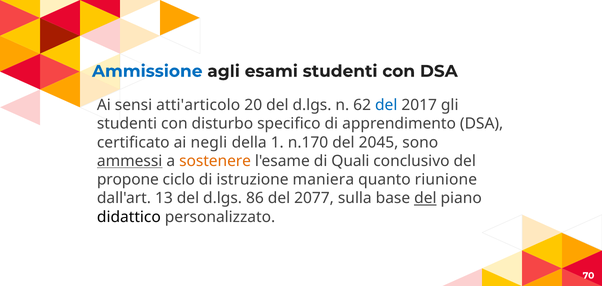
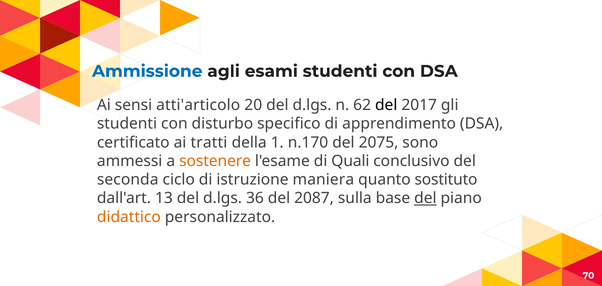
del colour: blue -> black (386, 105)
negli: negli -> tratti (209, 143)
2045: 2045 -> 2075 (378, 143)
ammessi underline: present -> none (130, 161)
propone: propone -> seconda (128, 180)
riunione: riunione -> sostituto (446, 180)
86: 86 -> 36 (255, 199)
2077: 2077 -> 2087 (314, 199)
didattico colour: black -> orange (129, 218)
